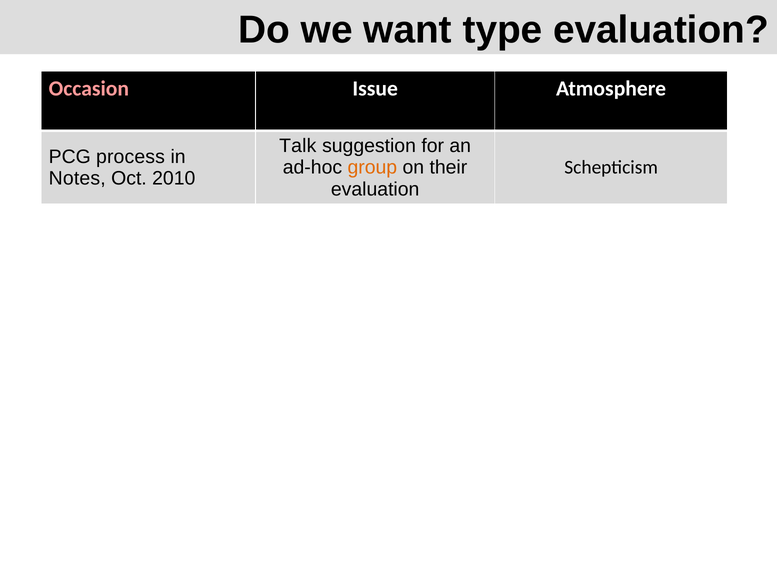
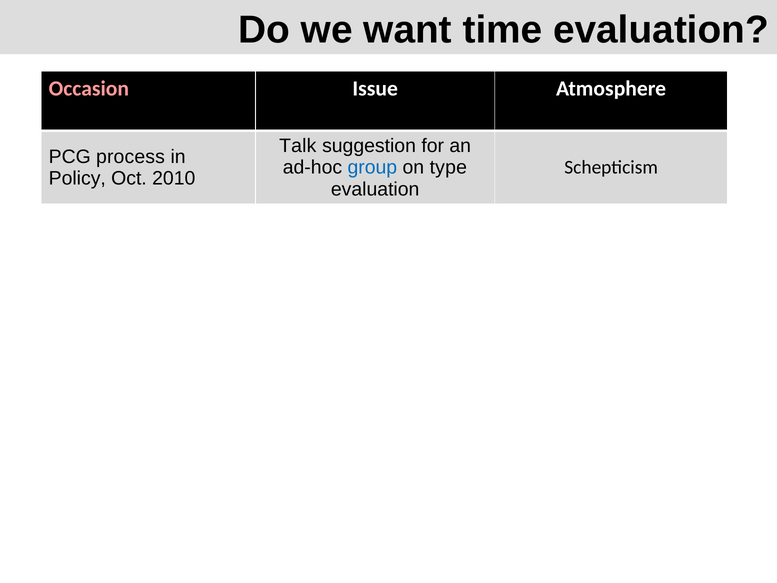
type: type -> time (503, 30)
group colour: orange -> blue (372, 167)
their: their -> type (448, 167)
Notes: Notes -> Policy (77, 178)
